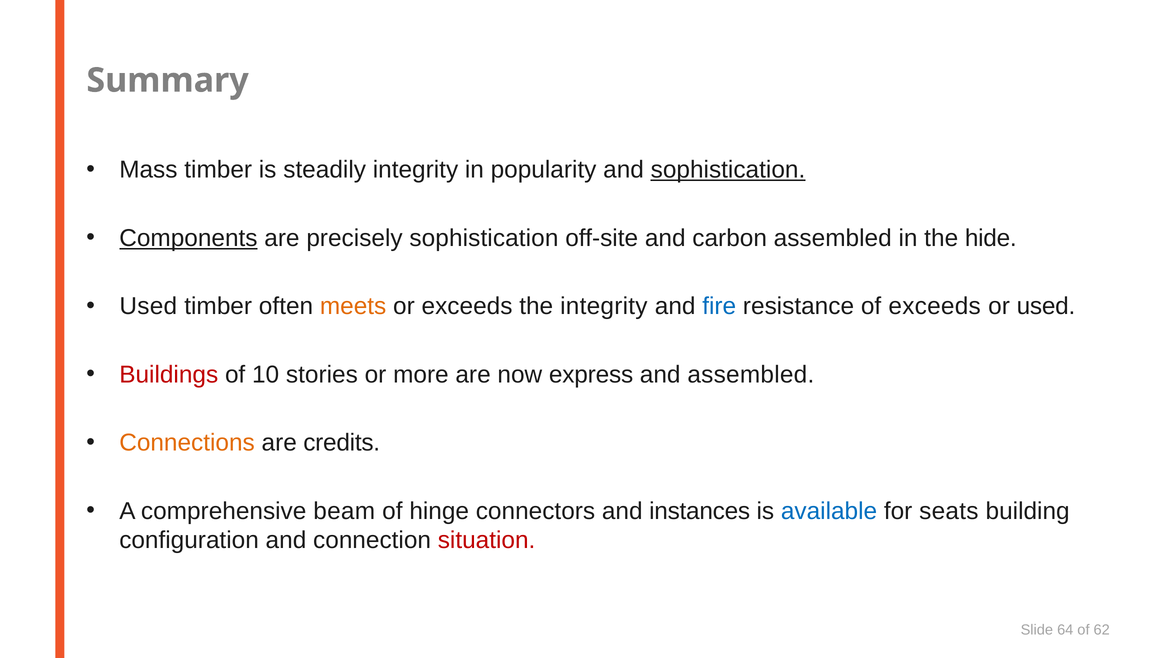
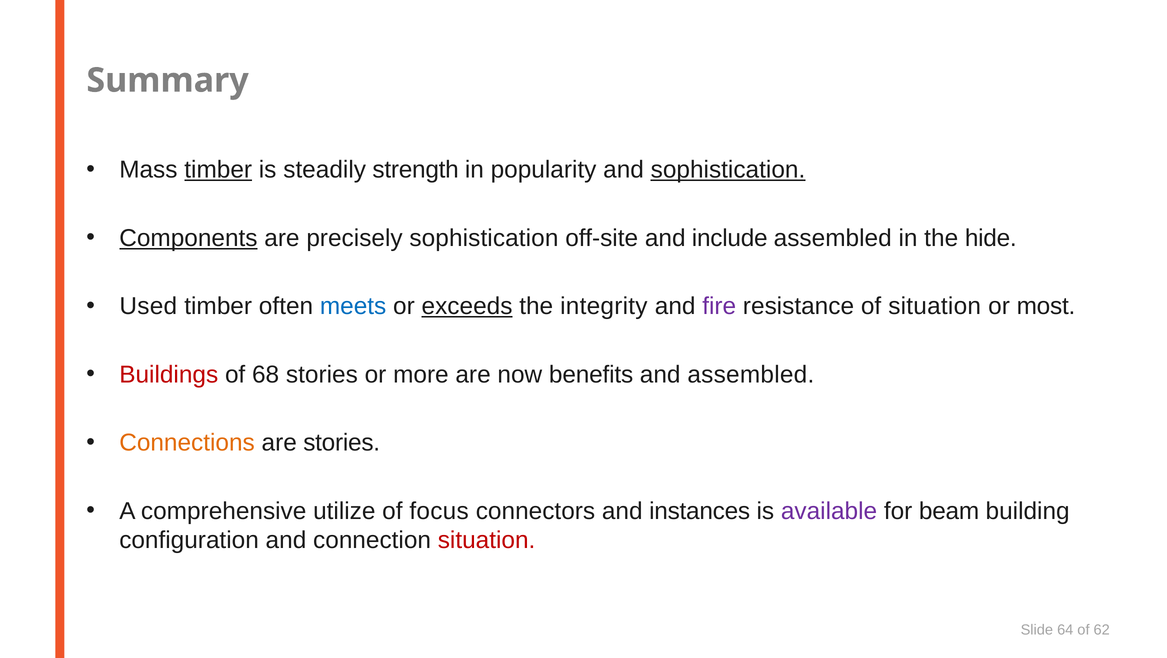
timber underline: none -> present (218, 170)
steadily integrity: integrity -> strength (416, 170)
carbon: carbon -> include (730, 238)
meets colour: orange -> blue (353, 306)
exceeds underline: none -> present (467, 306)
fire colour: blue -> purple (719, 306)
of exceeds: exceeds -> situation (935, 306)
or used: used -> most (1046, 306)
10: 10 -> 68 (266, 375)
express: express -> benefits (591, 375)
are credits: credits -> stories (342, 443)
beam: beam -> utilize (344, 511)
hinge: hinge -> focus (439, 511)
available colour: blue -> purple (829, 511)
seats: seats -> beam (949, 511)
